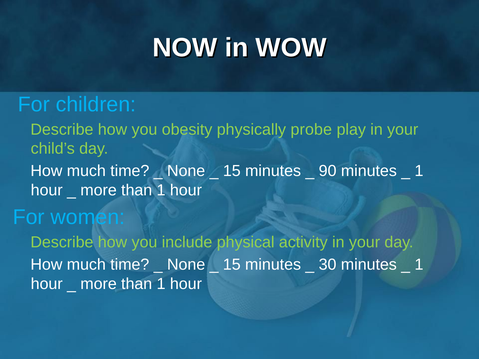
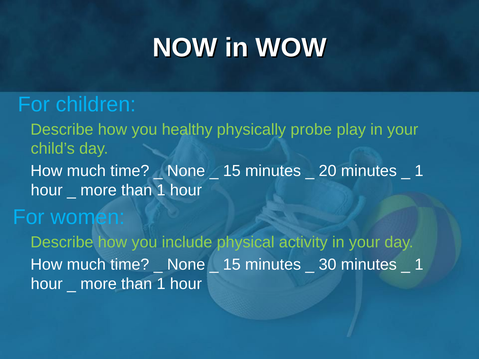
obesity: obesity -> healthy (187, 130)
90: 90 -> 20 (328, 171)
